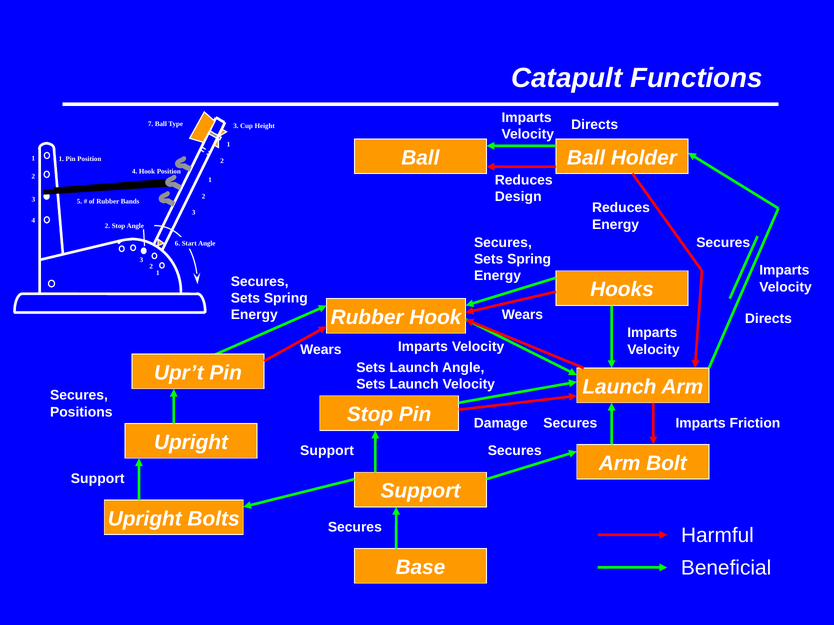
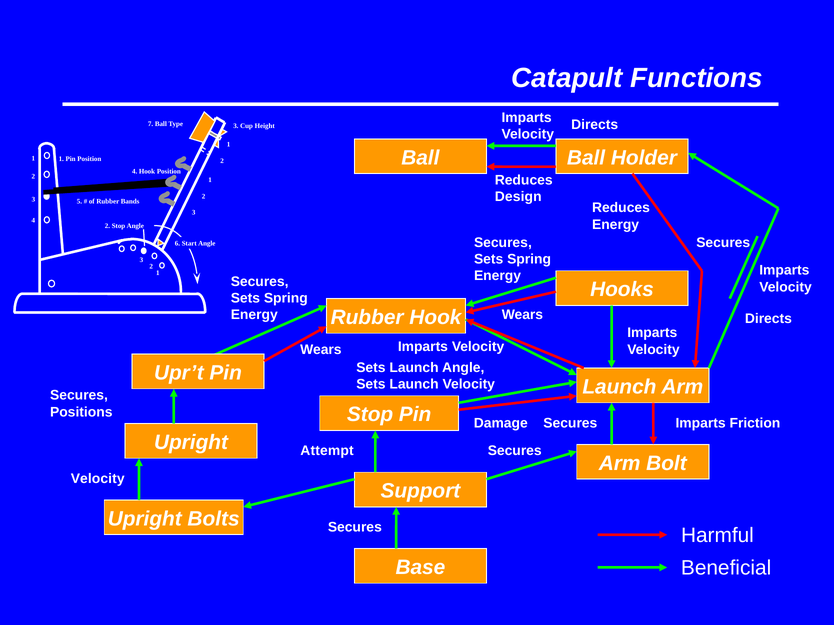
Support: Support -> Attempt (327, 451)
Support: Support -> Velocity (98, 479)
